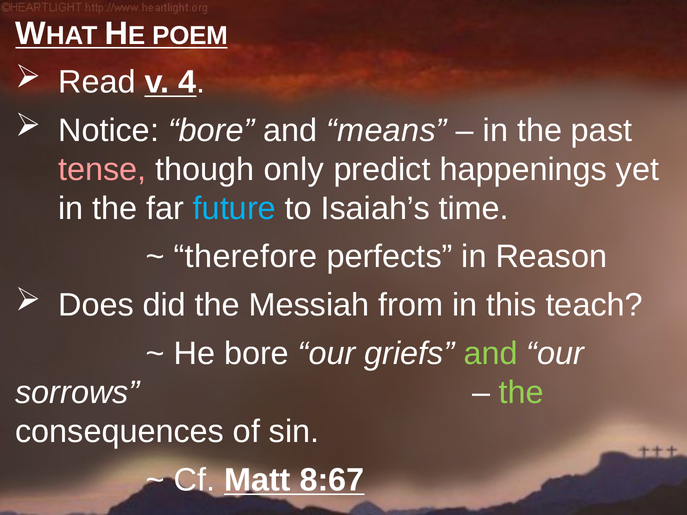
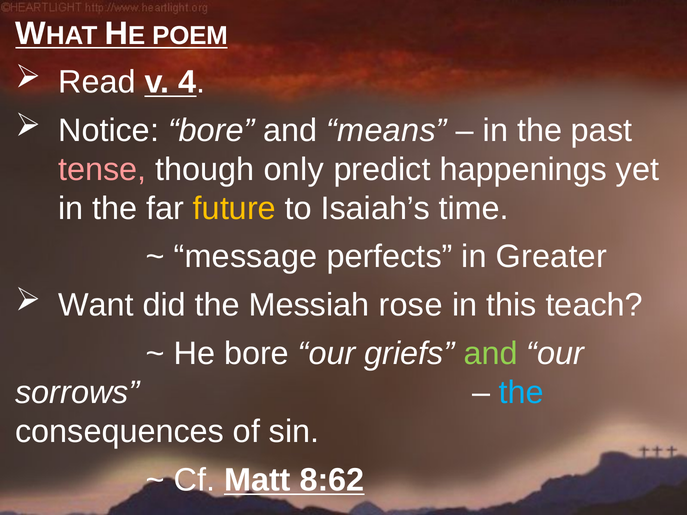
future colour: light blue -> yellow (234, 208)
therefore: therefore -> message (245, 257)
Reason: Reason -> Greater (551, 257)
Does: Does -> Want (96, 305)
from: from -> rose (411, 305)
the colour: light green -> light blue (521, 393)
8:67: 8:67 -> 8:62 (332, 480)
